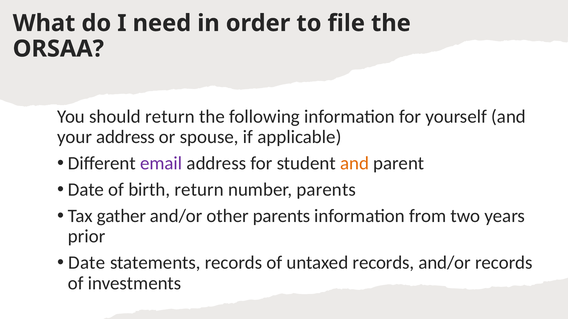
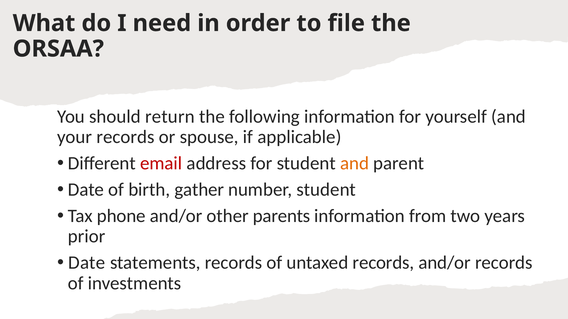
your address: address -> records (125, 137)
email colour: purple -> red (161, 163)
birth return: return -> gather (199, 190)
number parents: parents -> student (326, 190)
gather: gather -> phone (121, 216)
